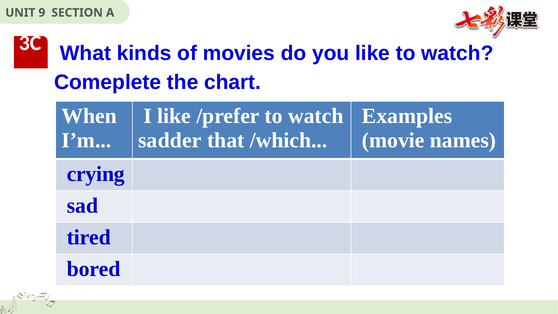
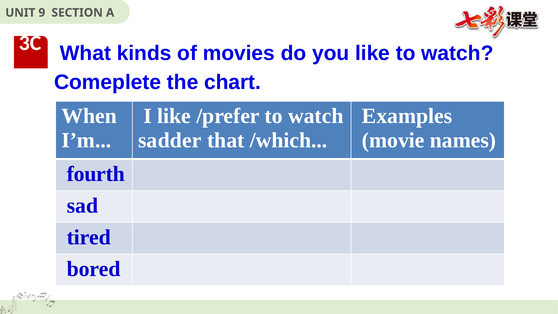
crying: crying -> fourth (96, 174)
